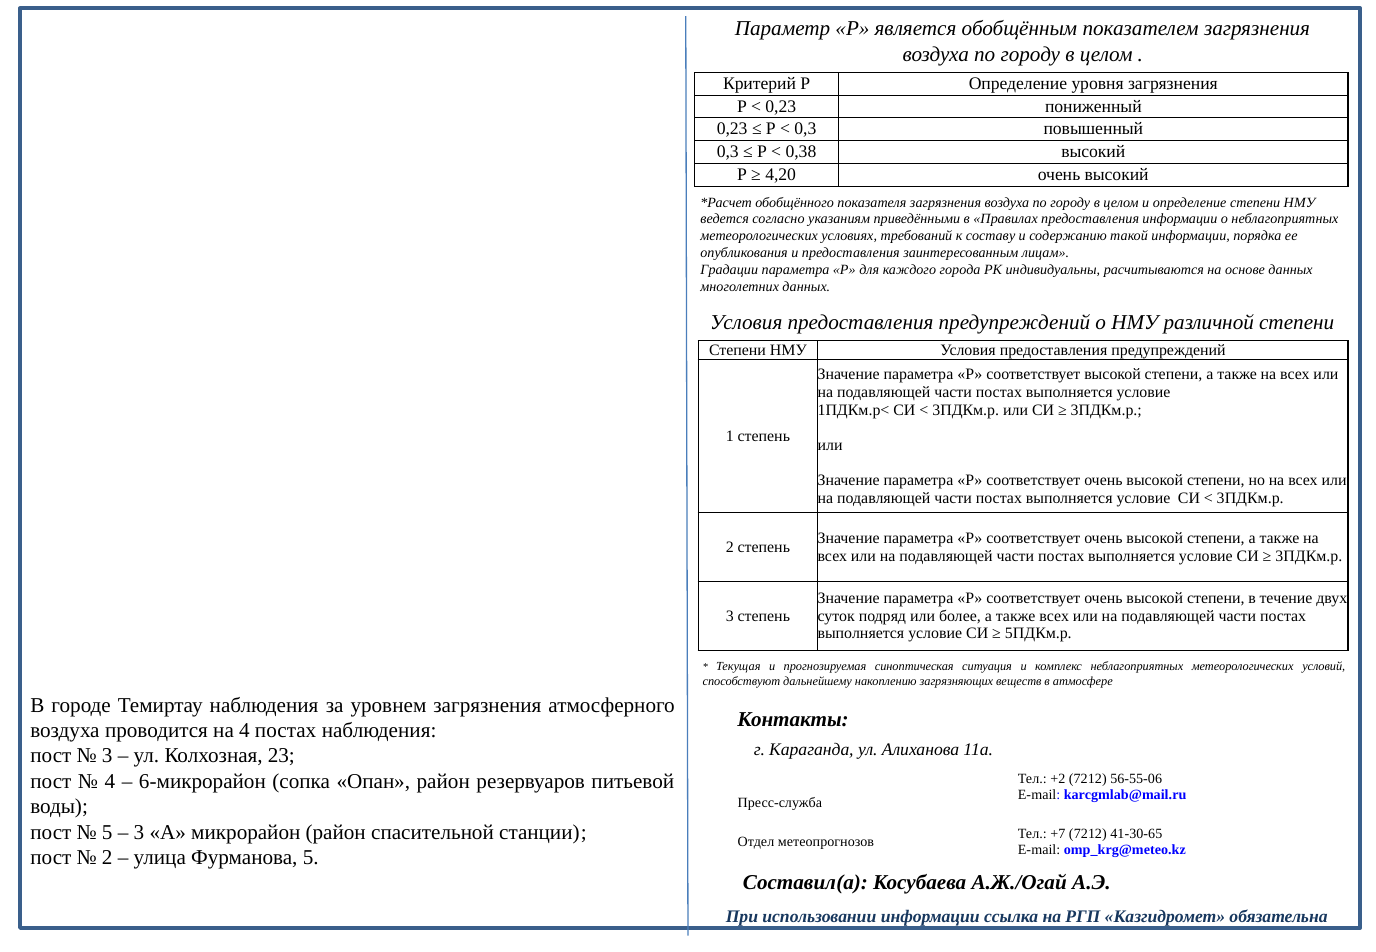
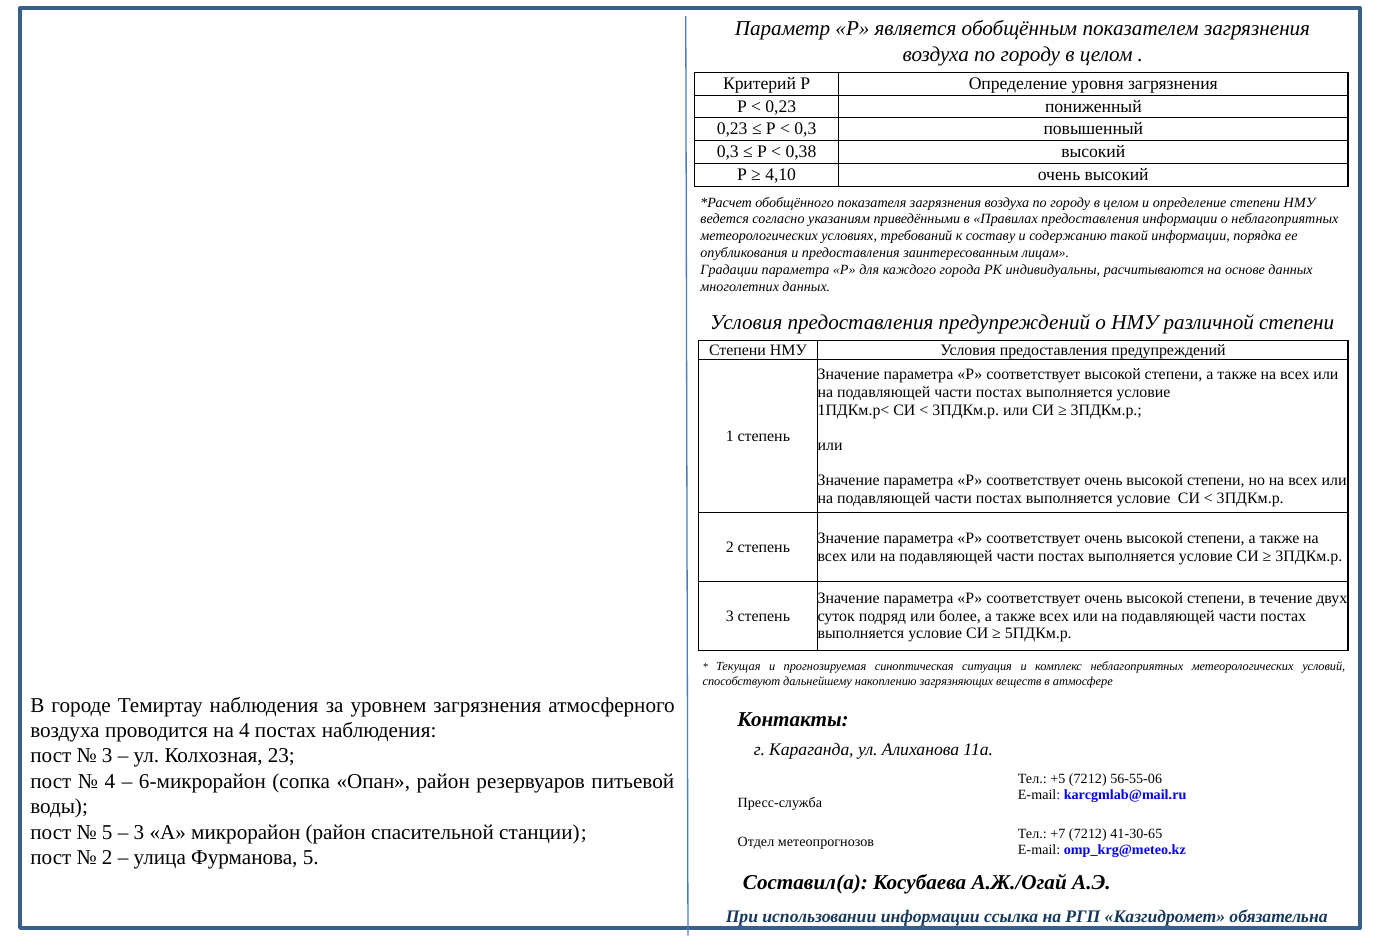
4,20: 4,20 -> 4,10 (781, 174)
+2: +2 -> +5 (1058, 780)
